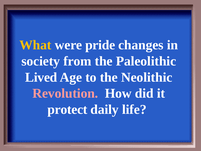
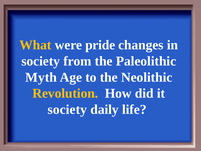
Lived: Lived -> Myth (41, 77)
Revolution colour: pink -> yellow (65, 93)
protect: protect -> society (67, 109)
